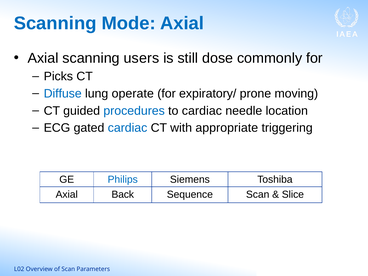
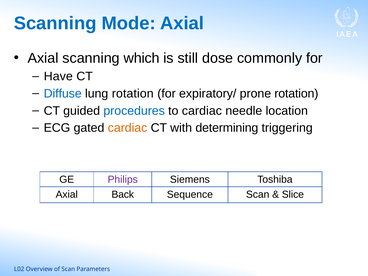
users: users -> which (142, 58)
Picks: Picks -> Have (58, 76)
lung operate: operate -> rotation (133, 94)
prone moving: moving -> rotation (296, 94)
cardiac colour: blue -> orange (128, 128)
appropriate: appropriate -> determining (227, 128)
Philips colour: blue -> purple (123, 179)
